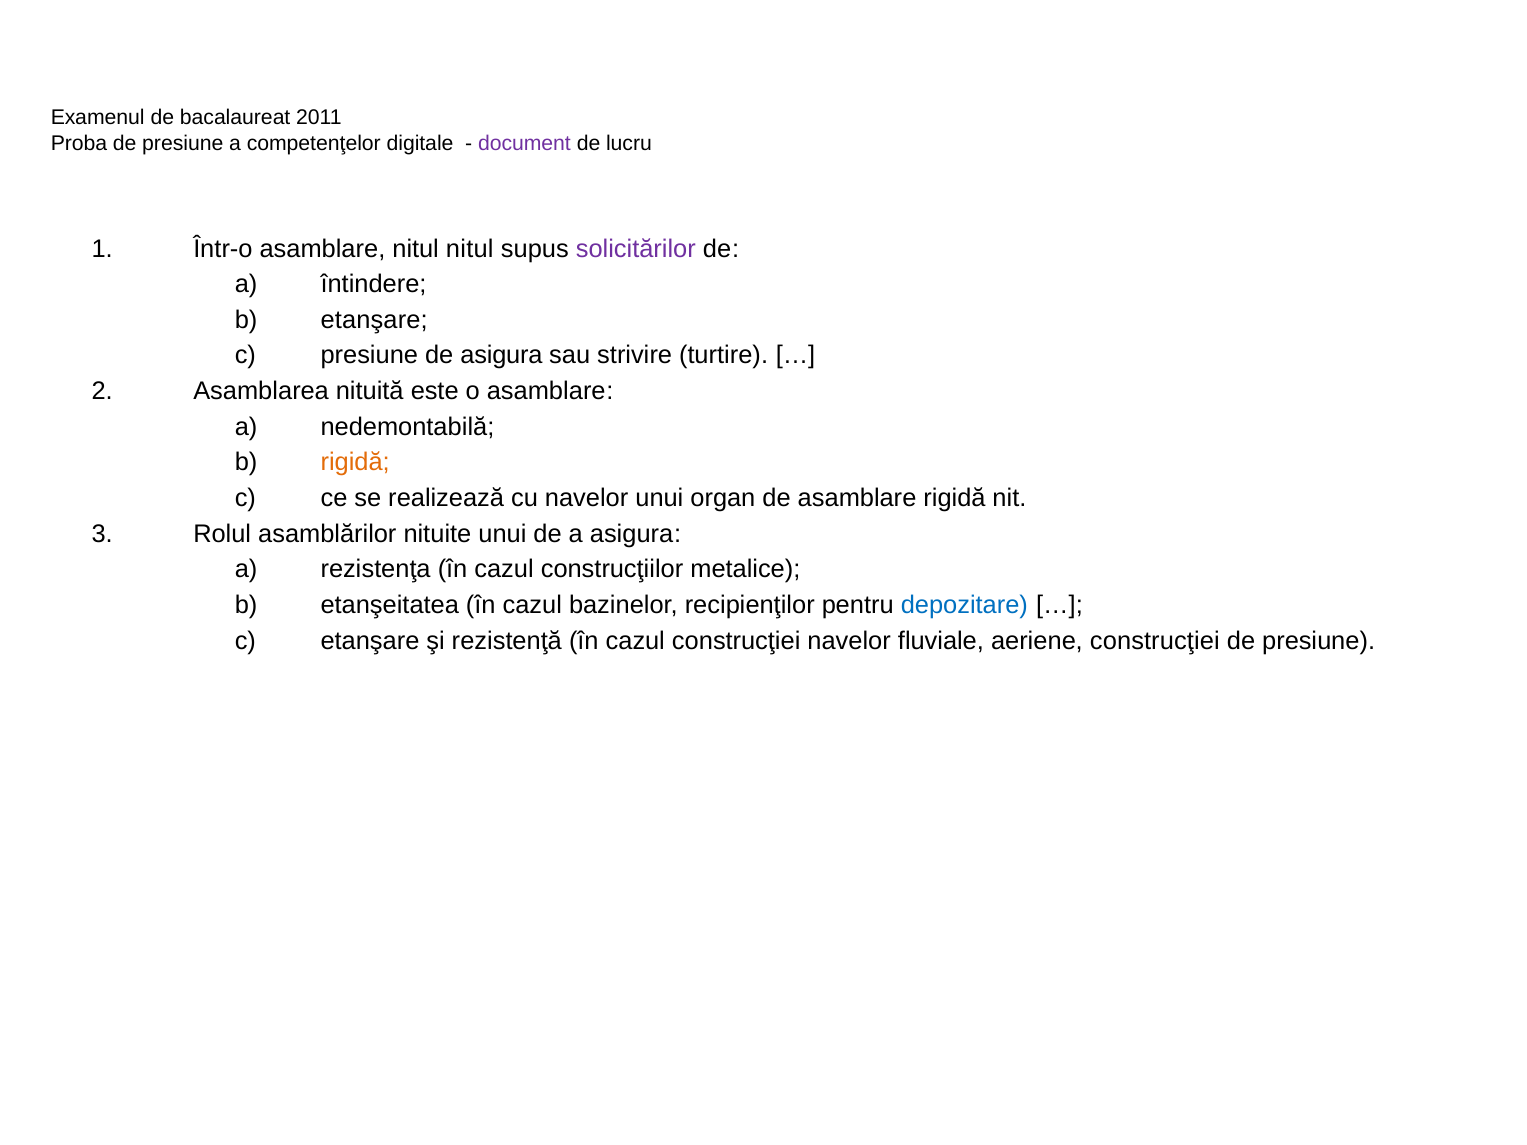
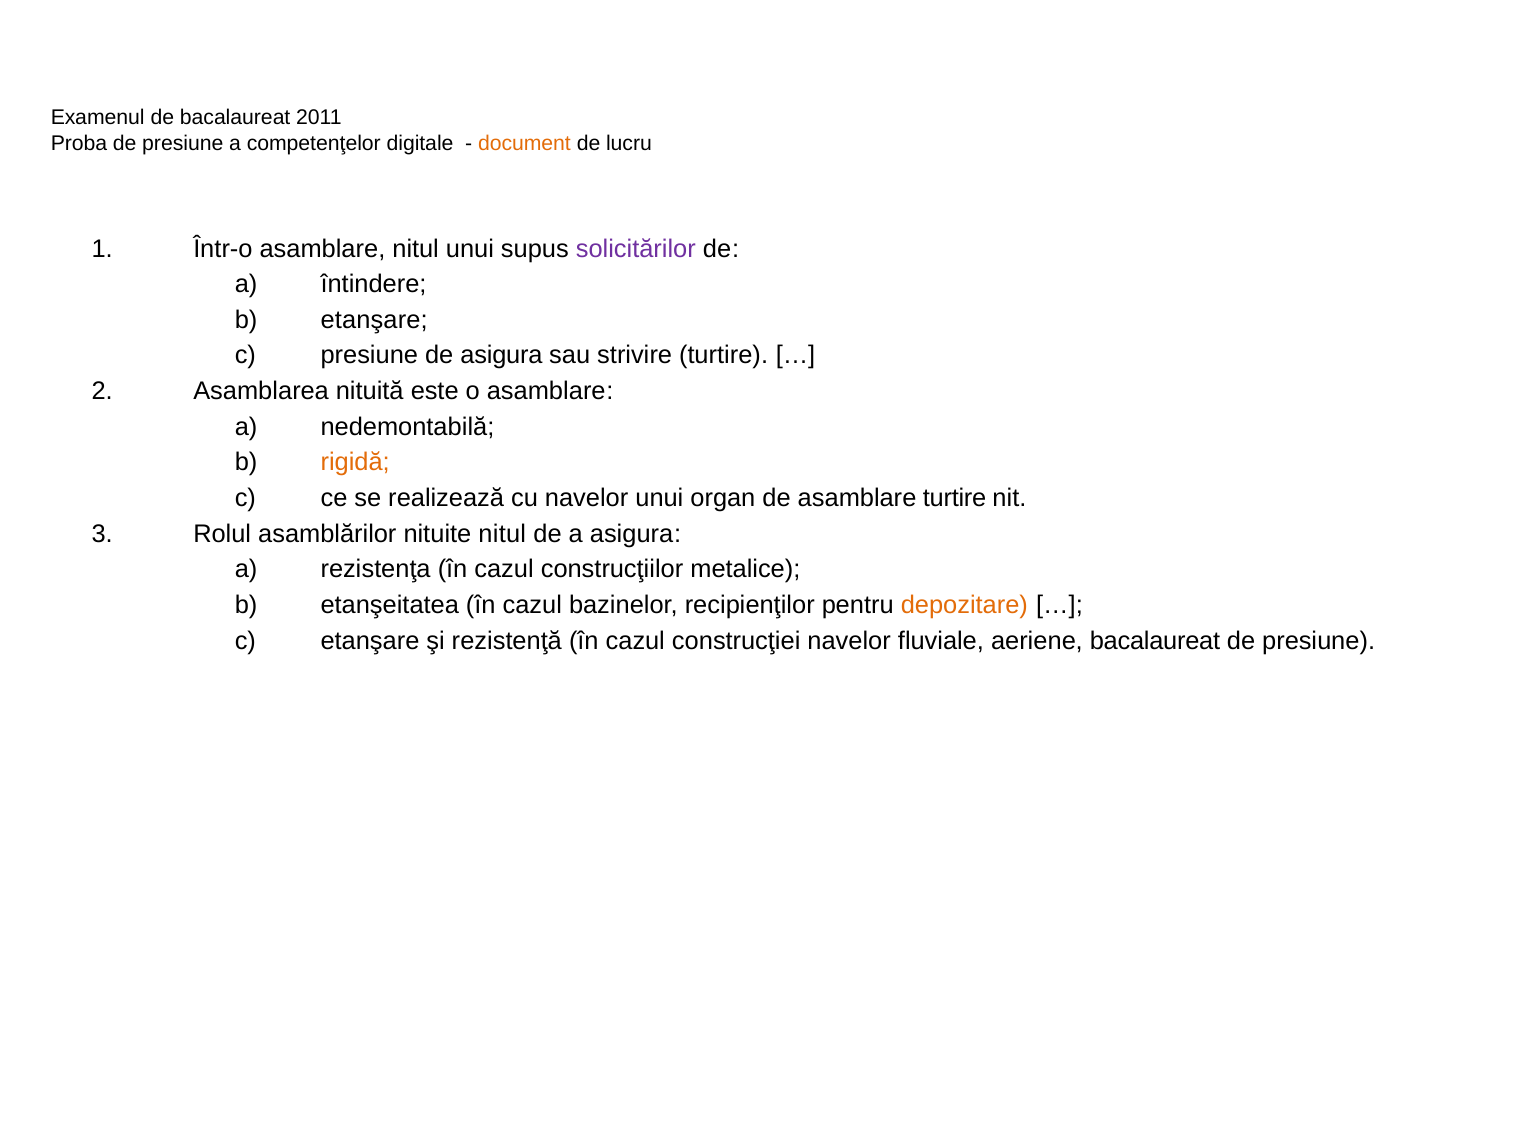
document colour: purple -> orange (524, 143)
nitul nitul: nitul -> unui (470, 249)
asamblare rigidă: rigidă -> turtire (955, 498)
nituite unui: unui -> nitul (502, 534)
depozitare colour: blue -> orange (964, 605)
aeriene construcţiei: construcţiei -> bacalaureat (1155, 641)
